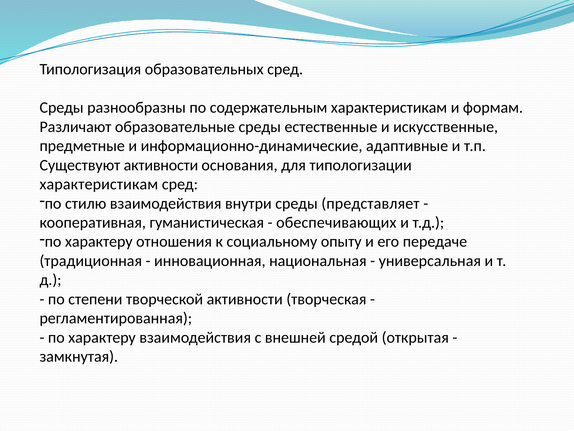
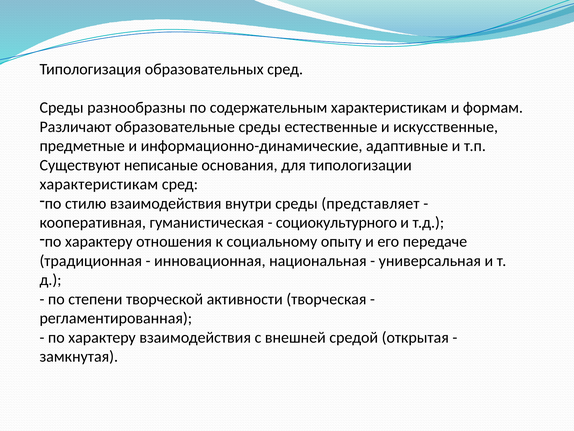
Существуют активности: активности -> неписаные (161, 165)
обеспечивающих: обеспечивающих -> социокультурного (336, 222)
